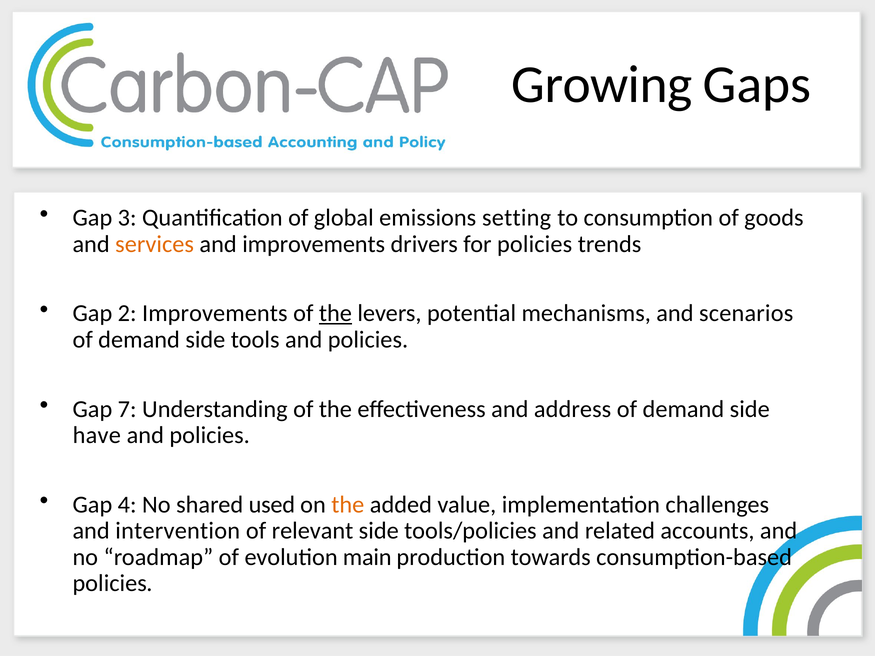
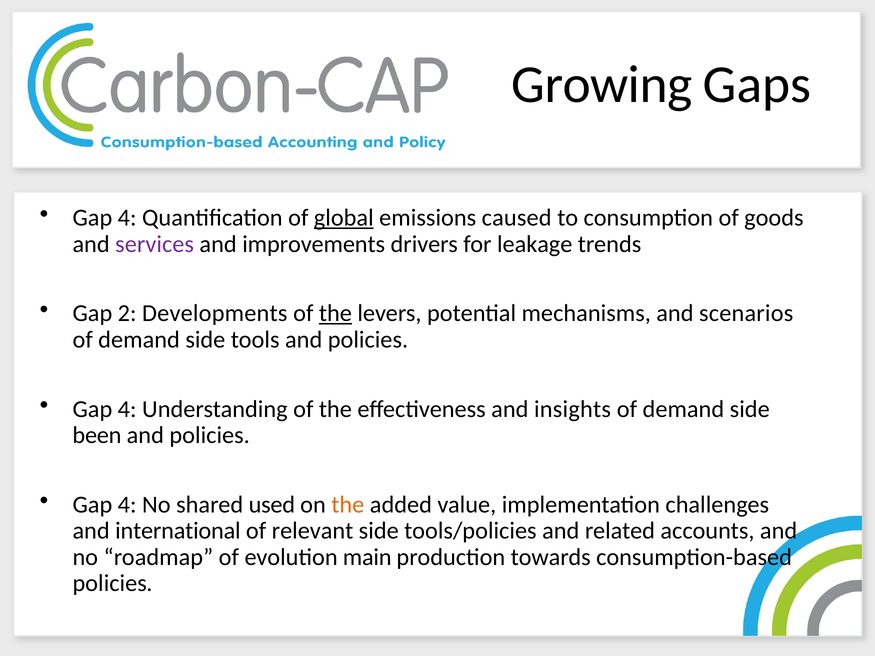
3: 3 -> 4 (127, 218)
global underline: none -> present (344, 218)
setting: setting -> caused (517, 218)
services colour: orange -> purple (155, 244)
for policies: policies -> leakage (535, 244)
2 Improvements: Improvements -> Developments (215, 314)
7: 7 -> 4 (127, 409)
address: address -> insights (573, 409)
have: have -> been (97, 435)
intervention: intervention -> international (178, 531)
